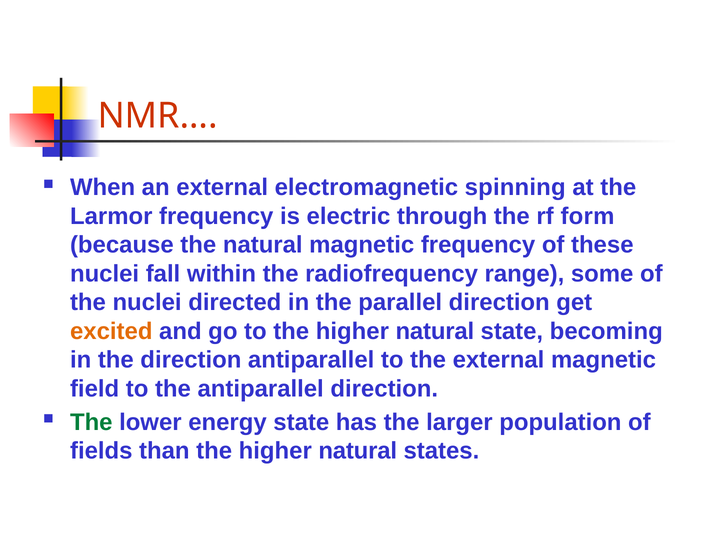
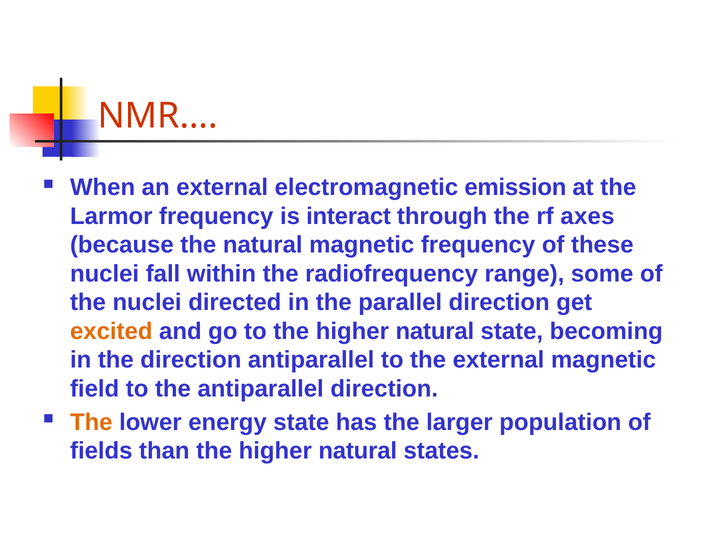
spinning: spinning -> emission (515, 187)
electric: electric -> interact (349, 216)
form: form -> axes (587, 216)
The colour: green -> orange (91, 422)
